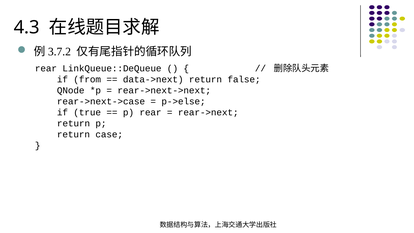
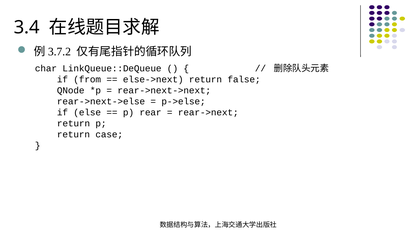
4.3: 4.3 -> 3.4 (27, 27)
rear: rear -> char (46, 68)
data->next: data->next -> else->next (153, 79)
rear->next->case: rear->next->case -> rear->next->else (101, 101)
true: true -> else (87, 112)
